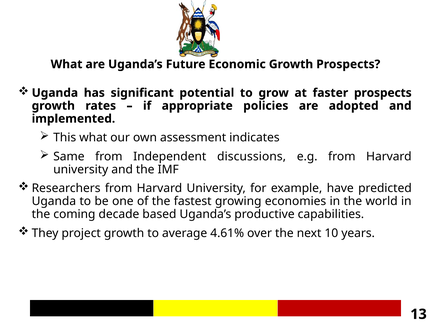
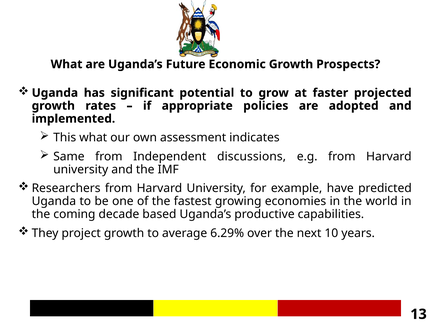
faster prospects: prospects -> projected (383, 93)
4.61%: 4.61% -> 6.29% (227, 233)
